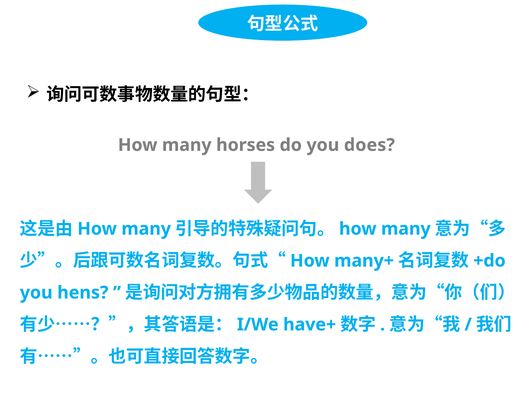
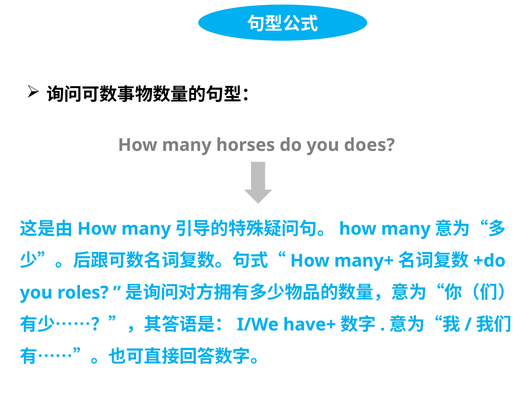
hens: hens -> roles (83, 293)
